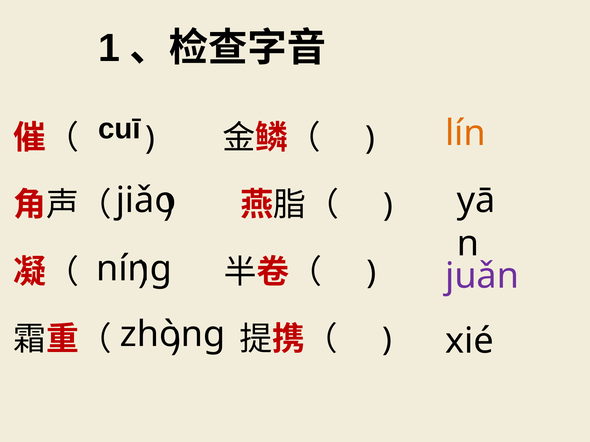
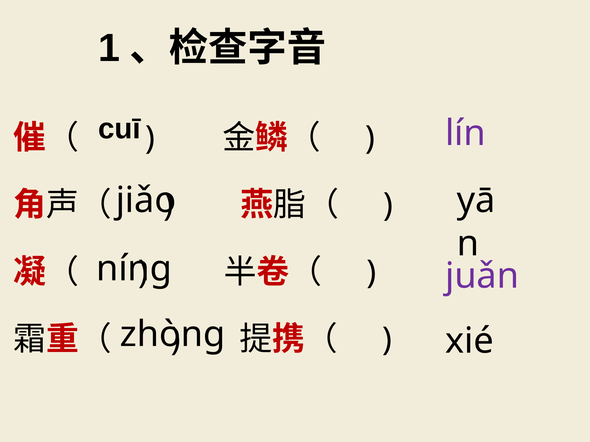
lín colour: orange -> purple (465, 133)
